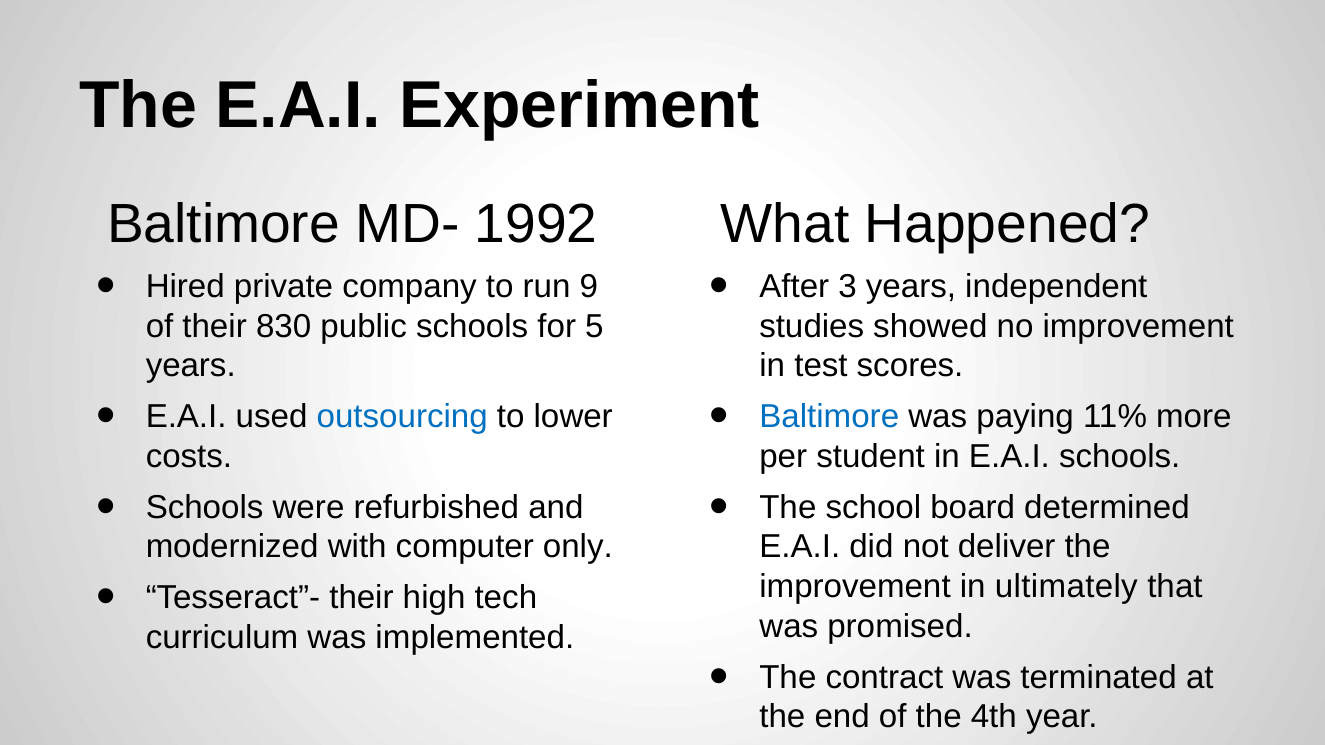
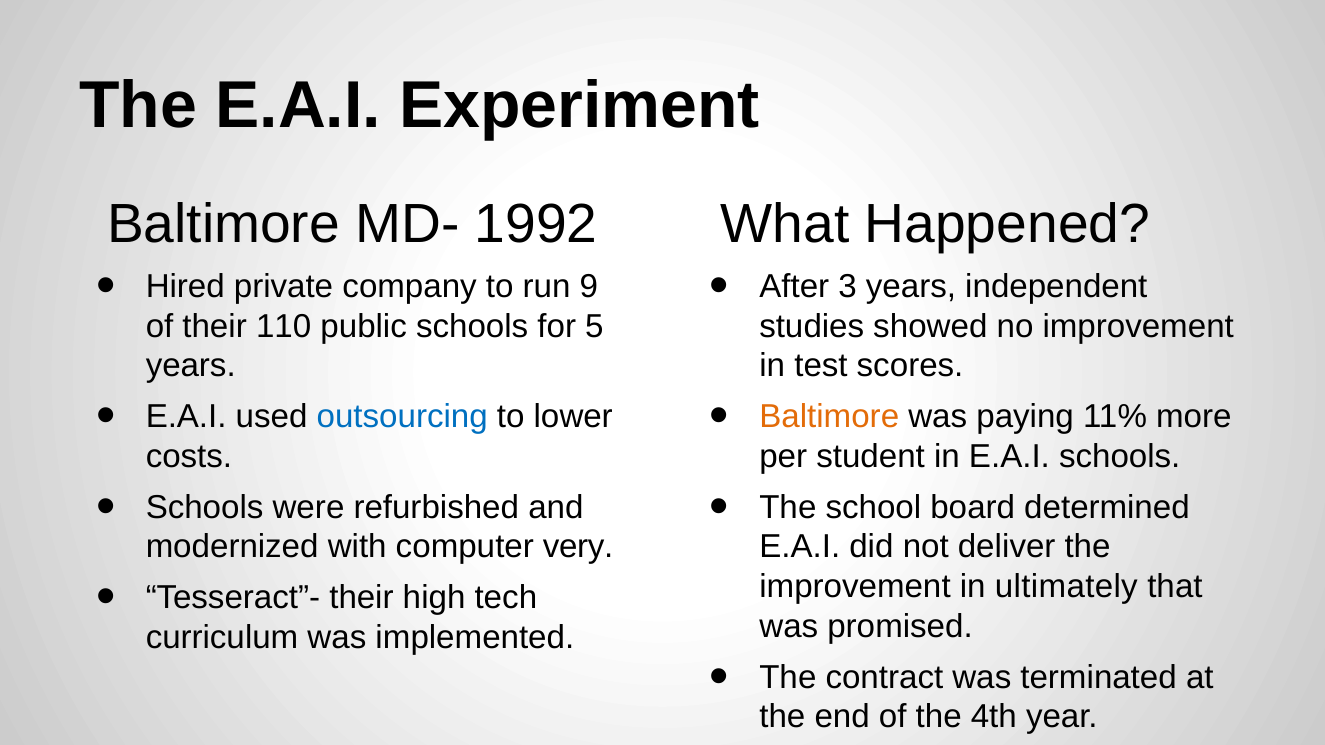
830: 830 -> 110 (284, 326)
Baltimore colour: blue -> orange (829, 417)
only: only -> very (578, 547)
